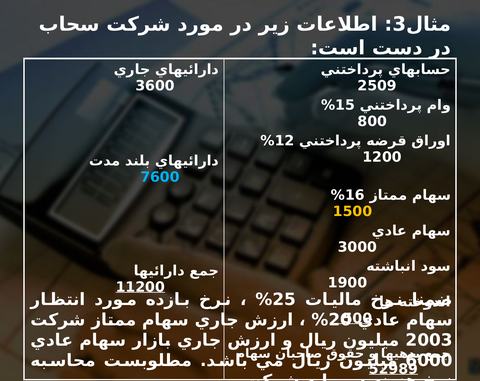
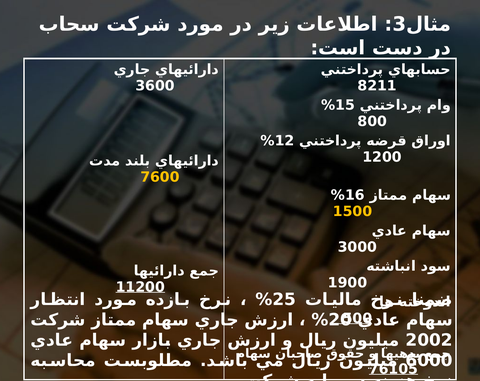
2509: 2509 -> 8211 (377, 86)
7600 colour: light blue -> yellow (160, 177)
2003: 2003 -> 2002 (429, 340)
52989: 52989 -> 76105 (394, 369)
